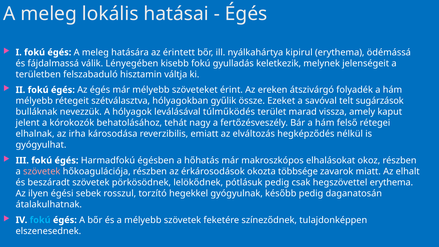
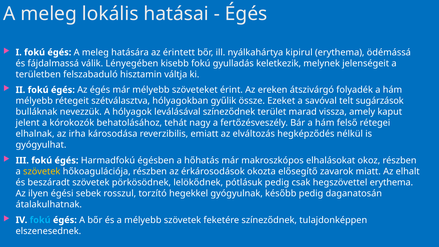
leválásával túlműködés: túlműködés -> színeződnek (229, 112)
szövetek colour: pink -> yellow (42, 171)
többsége: többsége -> elősegítő (298, 171)
